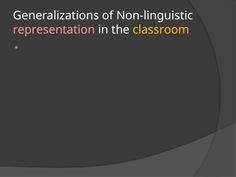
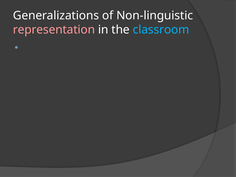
classroom colour: yellow -> light blue (161, 30)
